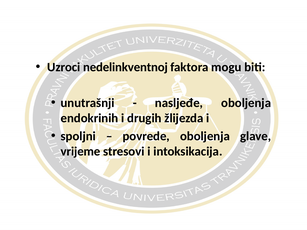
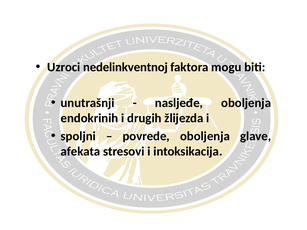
vrijeme: vrijeme -> afekata (80, 152)
